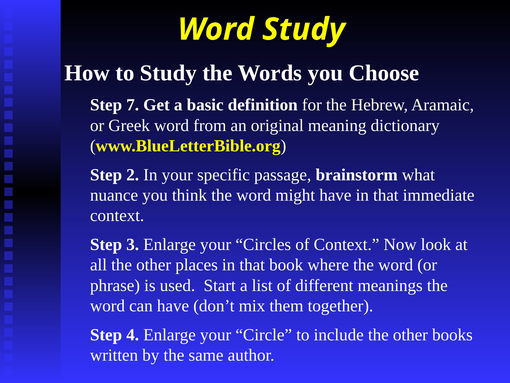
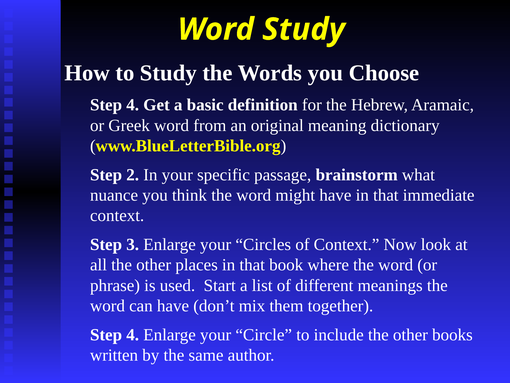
7: 7 -> 4 (133, 105)
